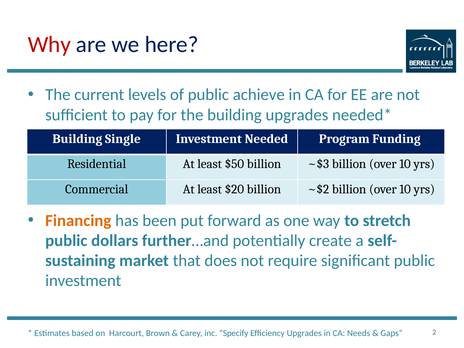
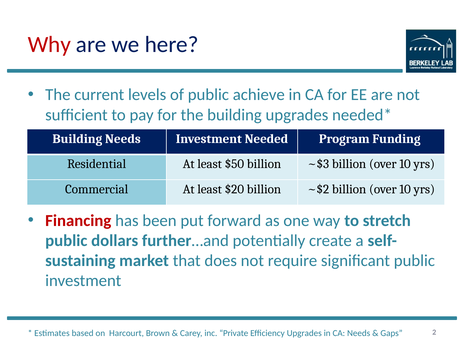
Building Single: Single -> Needs (123, 139)
Financing colour: orange -> red (78, 220)
Specify: Specify -> Private (234, 333)
